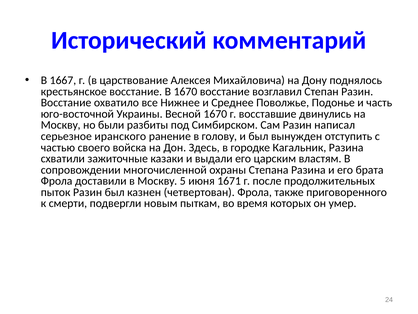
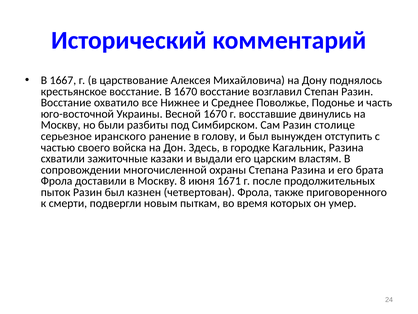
написал: написал -> столице (335, 125)
5: 5 -> 8 (183, 181)
